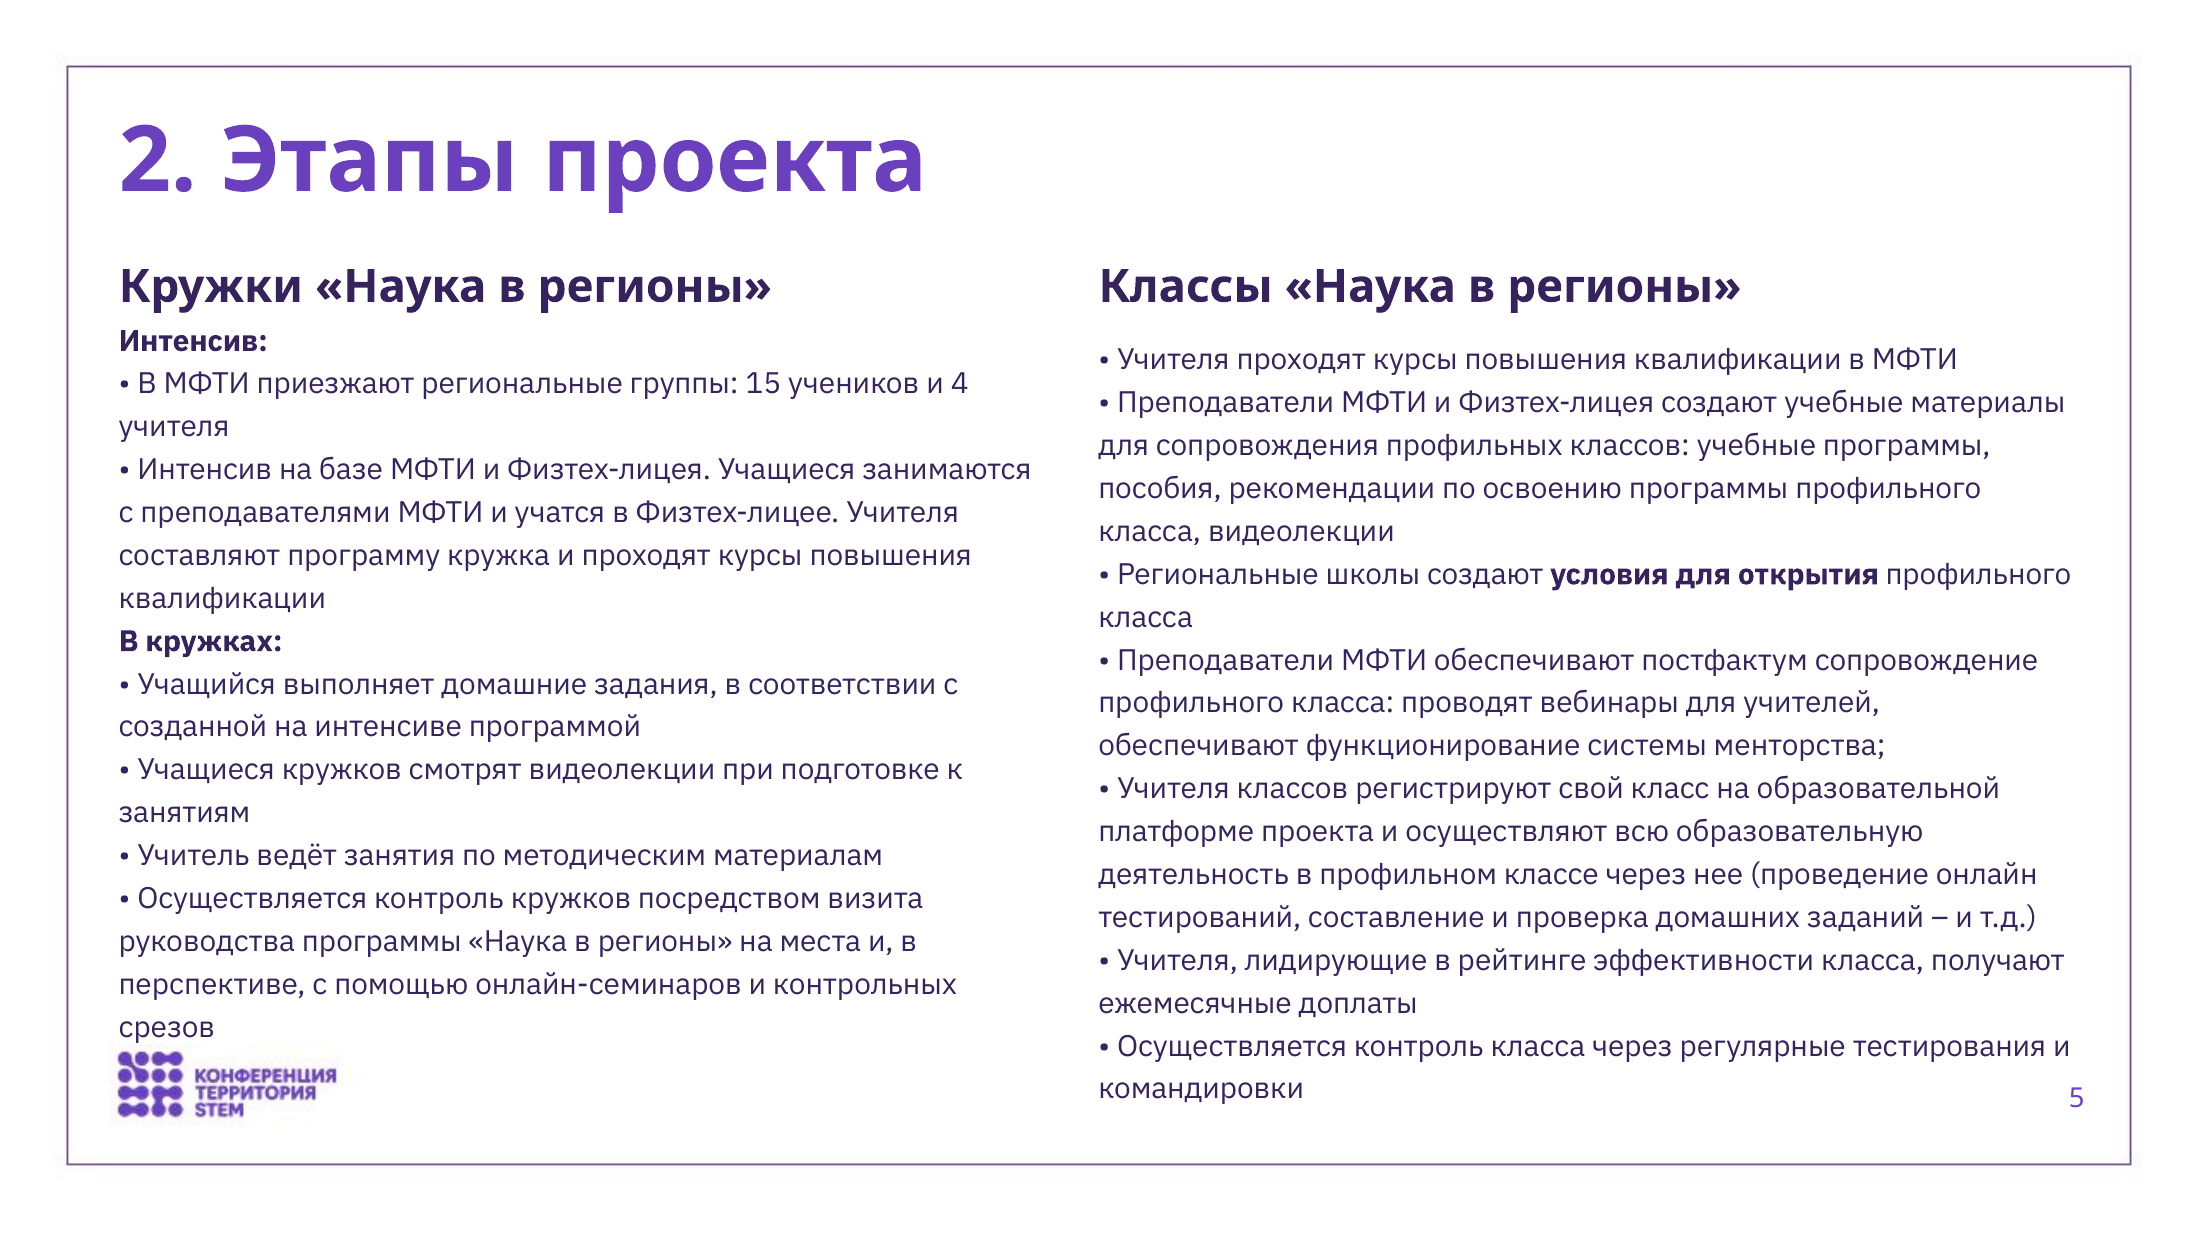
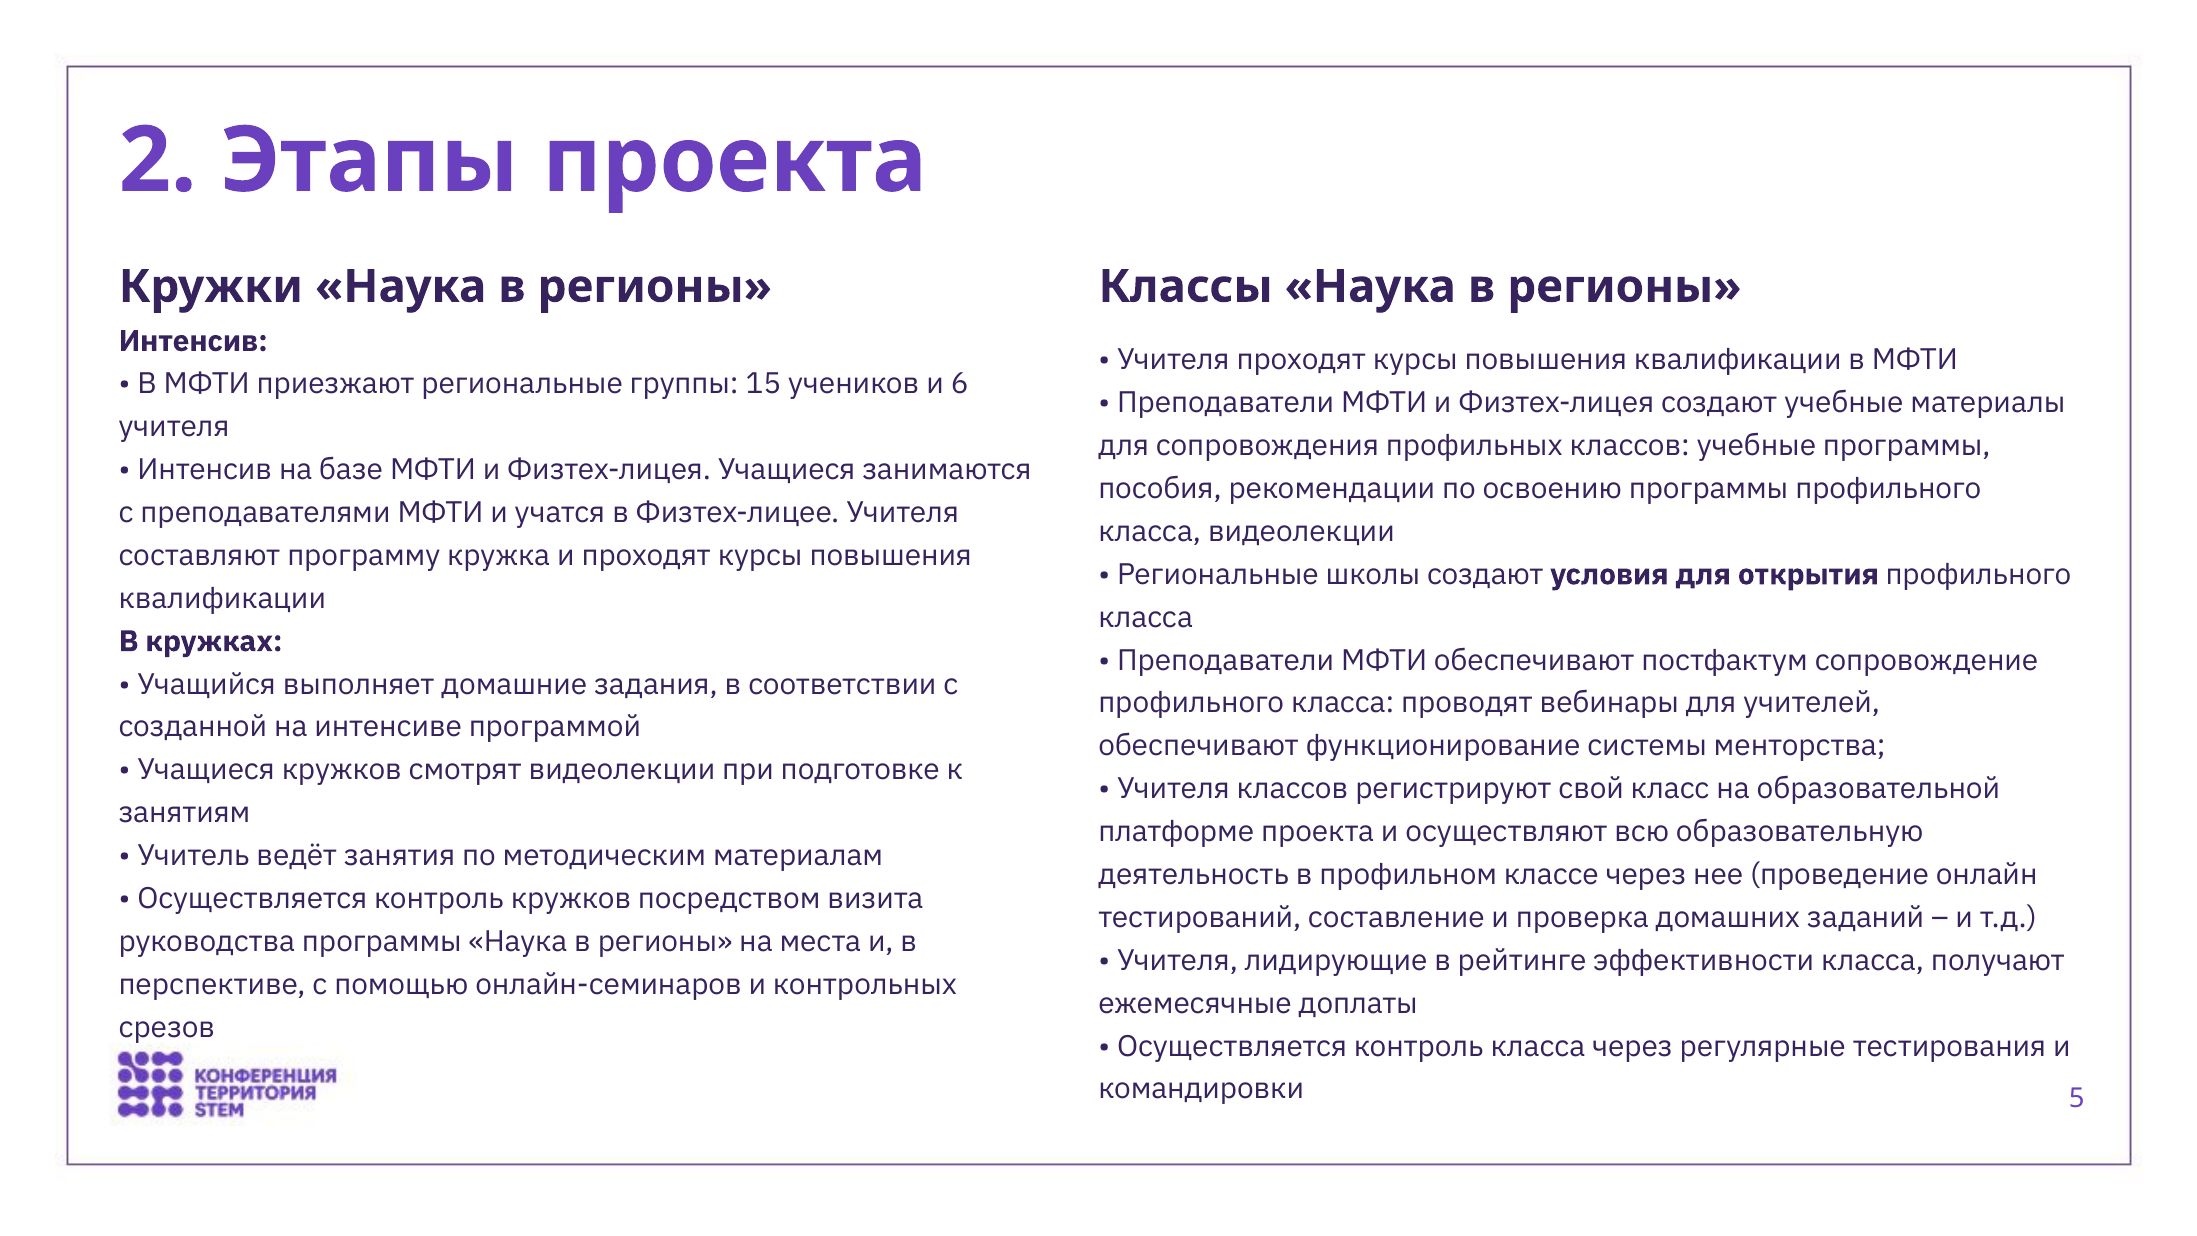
4: 4 -> 6 (960, 384)
